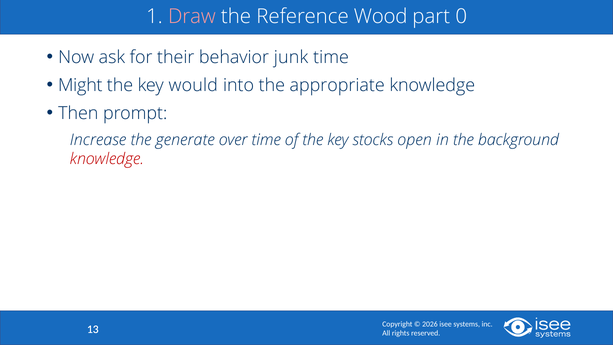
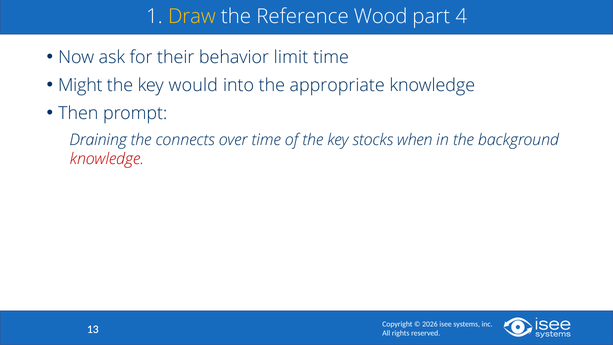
Draw colour: pink -> yellow (192, 16)
0: 0 -> 4 (461, 16)
junk: junk -> limit (291, 57)
Increase: Increase -> Draining (98, 140)
generate: generate -> connects (185, 140)
open: open -> when (415, 140)
